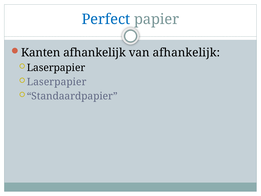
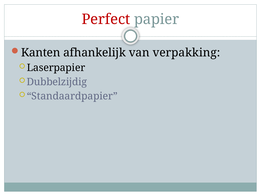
Perfect colour: blue -> red (106, 19)
van afhankelijk: afhankelijk -> verpakking (186, 53)
Laserpapier: Laserpapier -> Dubbelzijdig (57, 82)
